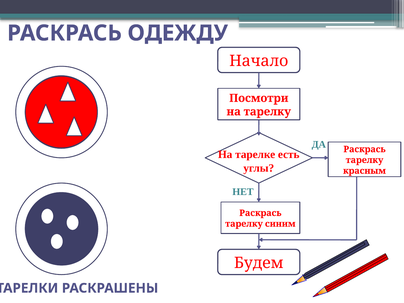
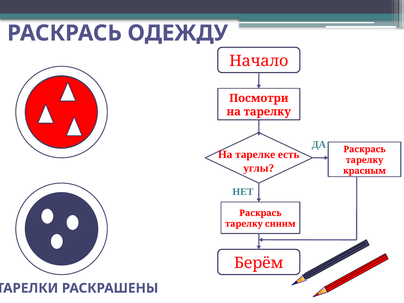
Будем: Будем -> Берём (259, 263)
